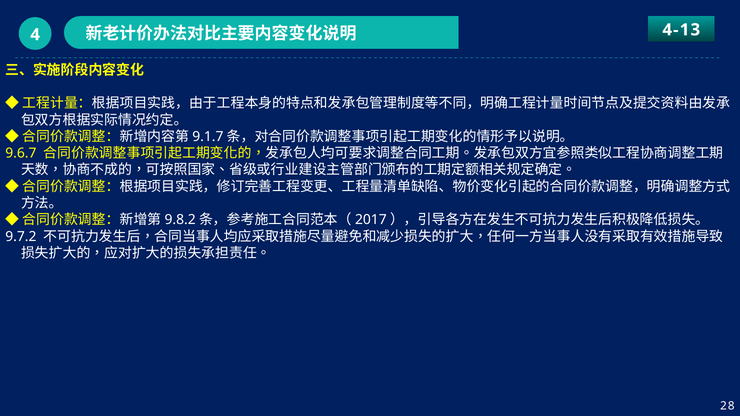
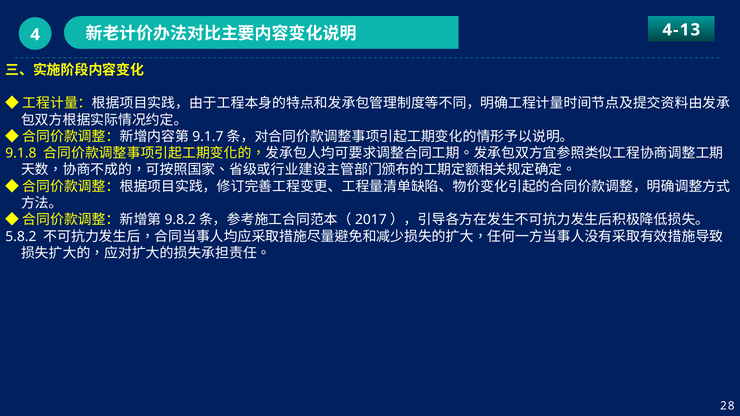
9.6.7: 9.6.7 -> 9.1.8 (21, 153)
9.7.2: 9.7.2 -> 5.8.2 (21, 237)
